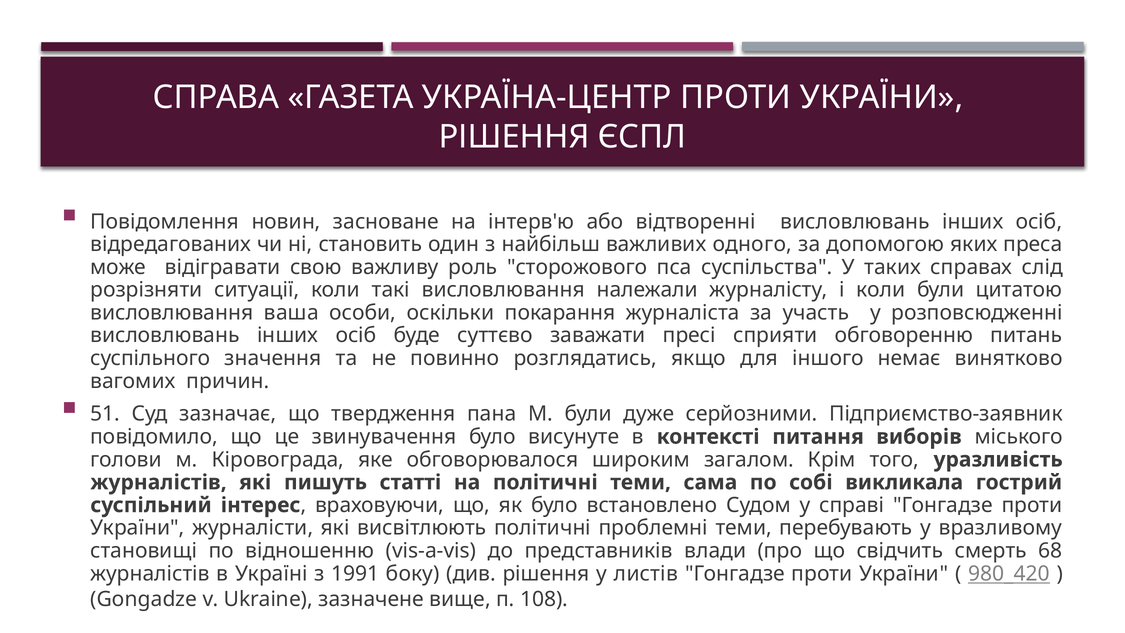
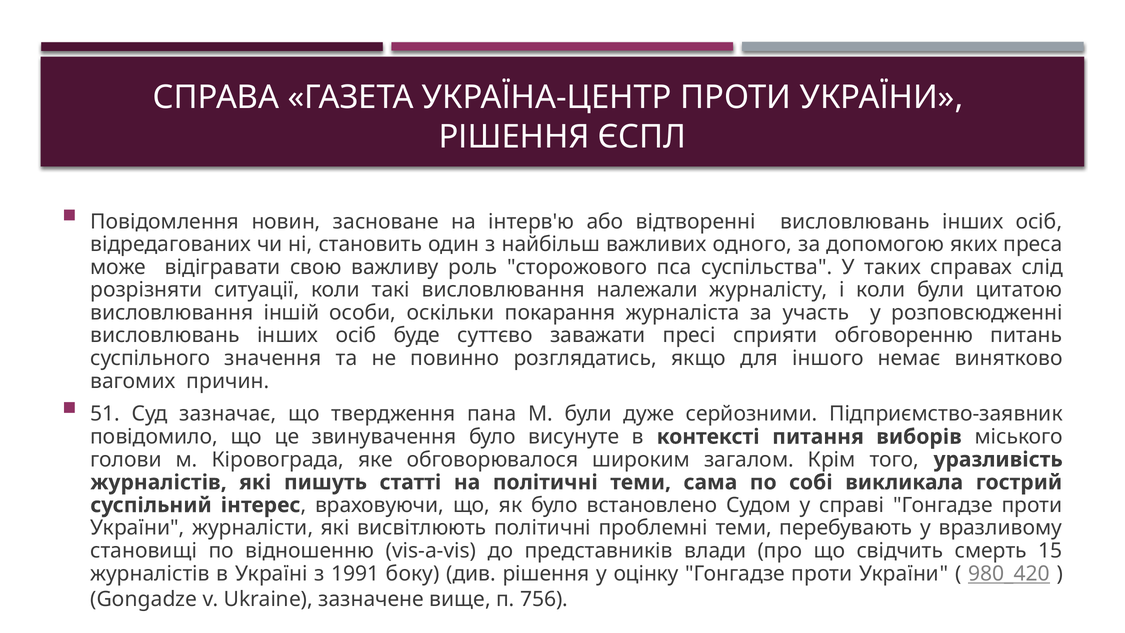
ваша: ваша -> іншій (291, 313)
68: 68 -> 15 (1050, 551)
листів: листів -> оцінку (646, 573)
108: 108 -> 756 (544, 599)
